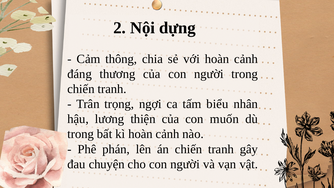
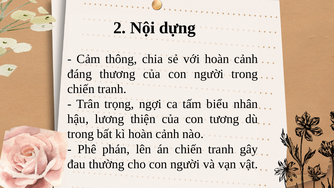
muốn: muốn -> tương (224, 119)
chuyện: chuyện -> thường (107, 164)
